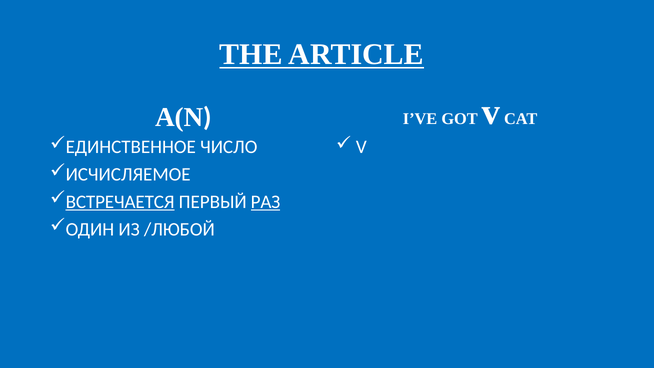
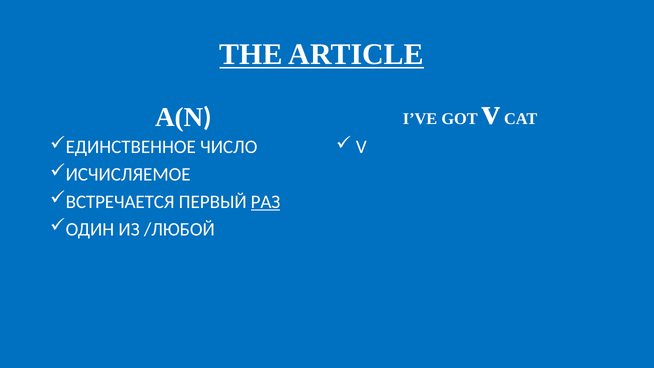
ВСТРЕЧАЕТСЯ underline: present -> none (120, 202)
